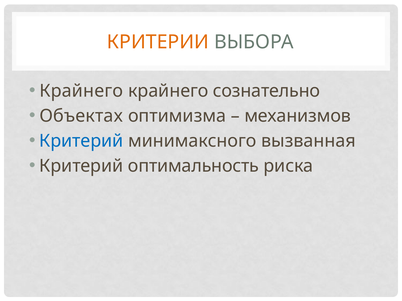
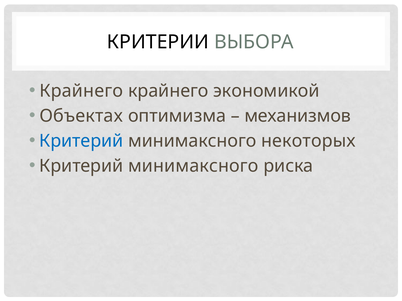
КРИТЕРИИ colour: orange -> black (158, 42)
сознательно: сознательно -> экономикой (266, 91)
вызванная: вызванная -> некоторых (308, 141)
оптимальность: оптимальность -> минимаксного (193, 166)
